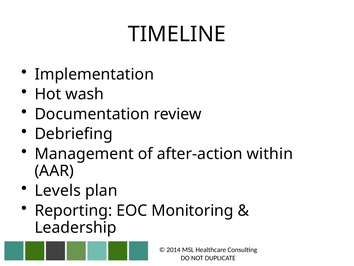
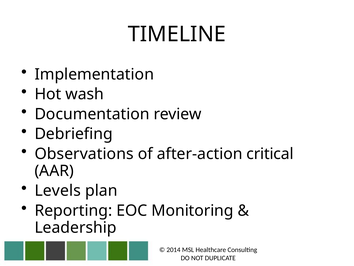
Management: Management -> Observations (84, 154)
within: within -> critical (270, 154)
